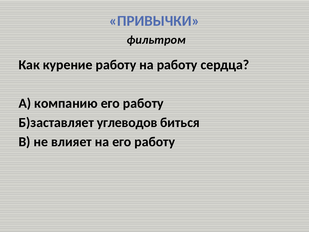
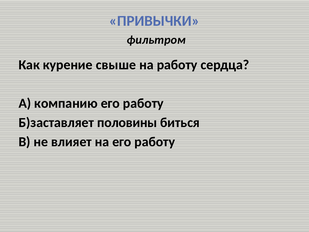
курение работу: работу -> свыше (116, 65)
углеводов: углеводов -> половины (127, 123)
